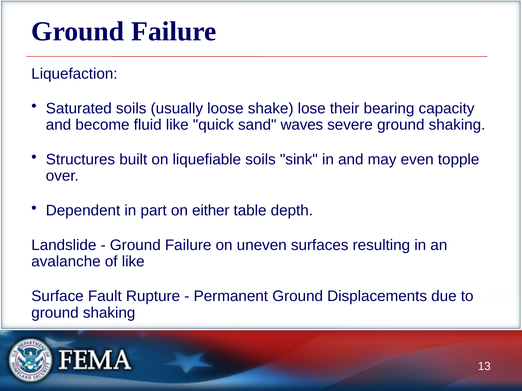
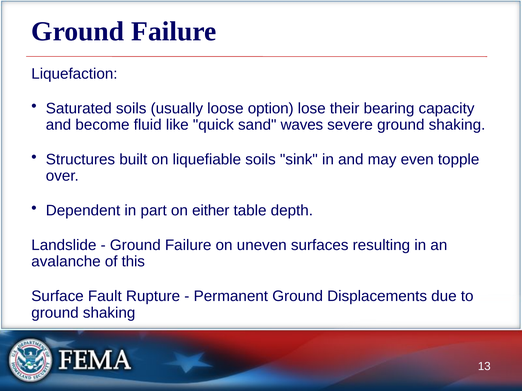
shake: shake -> option (271, 109)
of like: like -> this (133, 262)
